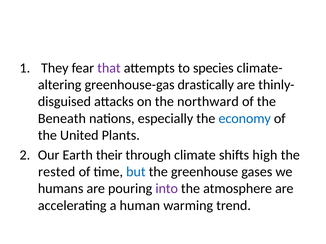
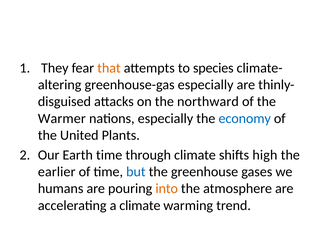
that colour: purple -> orange (109, 68)
greenhouse-gas drastically: drastically -> especially (206, 85)
Beneath: Beneath -> Warmer (62, 119)
Earth their: their -> time (109, 155)
rested: rested -> earlier (57, 172)
into colour: purple -> orange (167, 189)
a human: human -> climate (140, 206)
